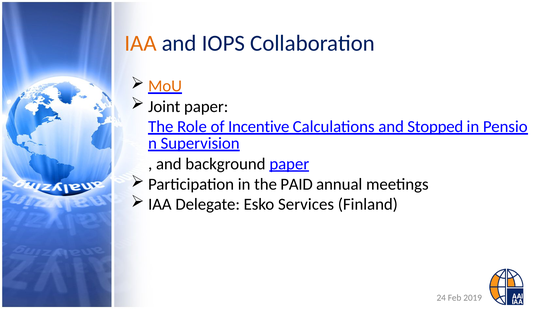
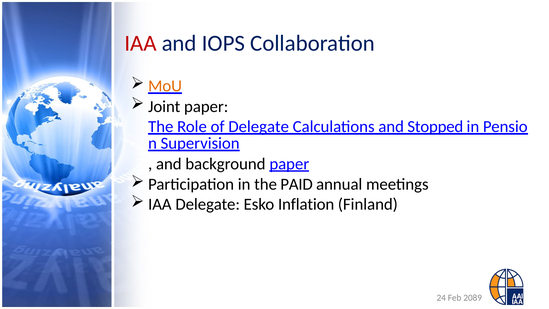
IAA colour: orange -> red (141, 43)
of Incentive: Incentive -> Delegate (259, 127)
Services: Services -> Inflation (306, 204)
2019: 2019 -> 2089 (473, 298)
